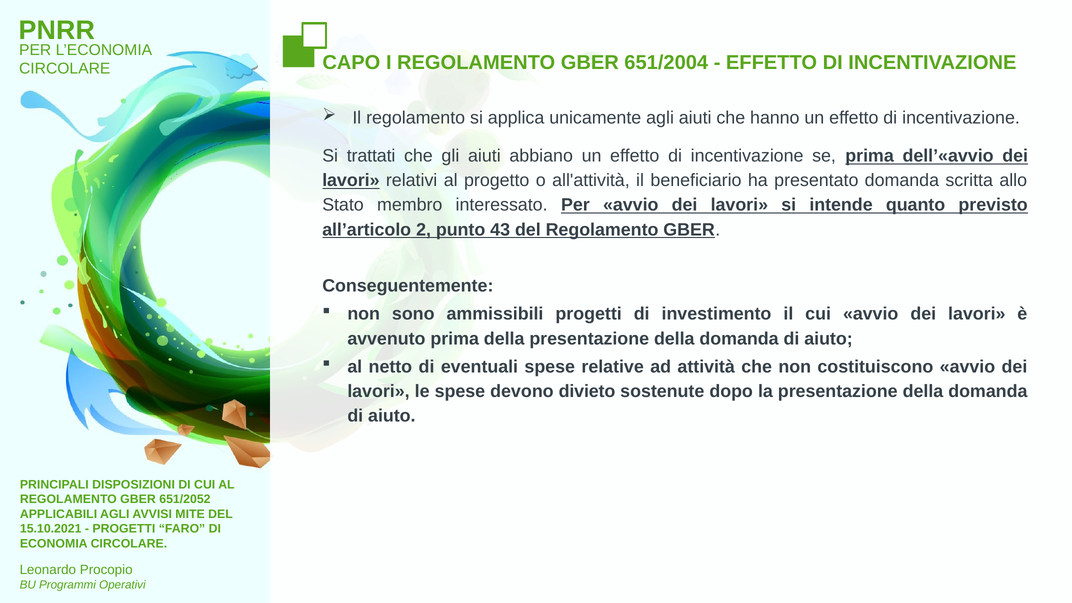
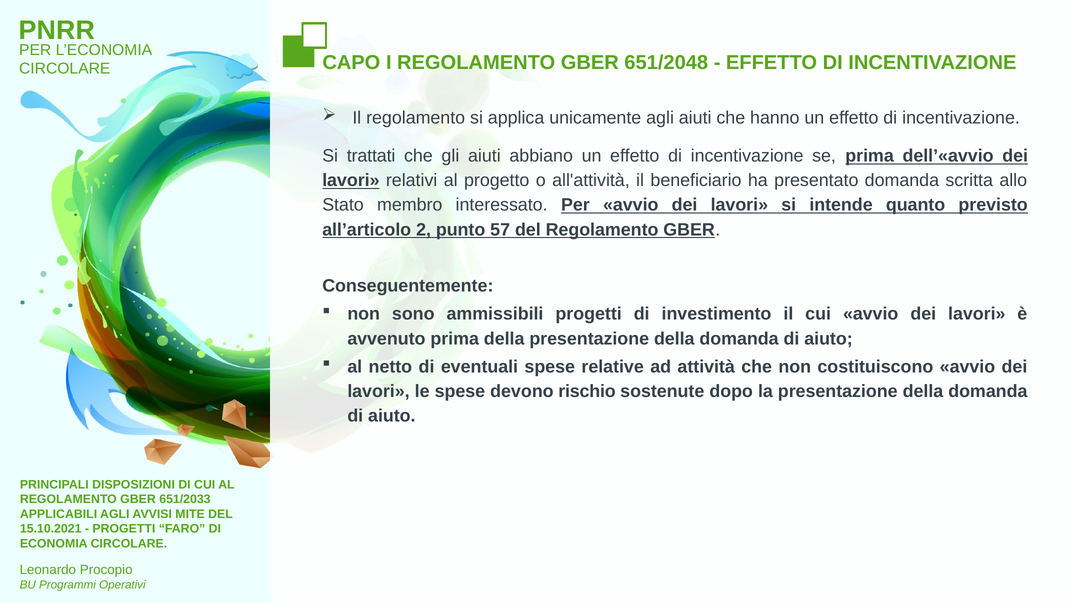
651/2004: 651/2004 -> 651/2048 (666, 63)
43: 43 -> 57 (500, 230)
divieto: divieto -> rischio (587, 391)
651/2052: 651/2052 -> 651/2033 (185, 499)
